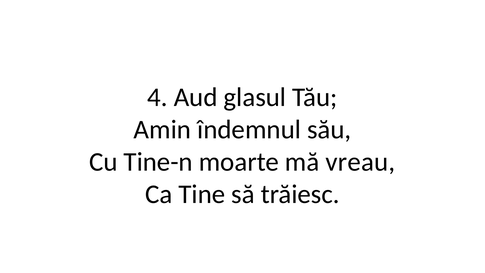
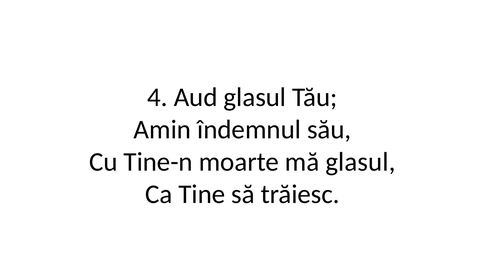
mă vreau: vreau -> glasul (360, 162)
